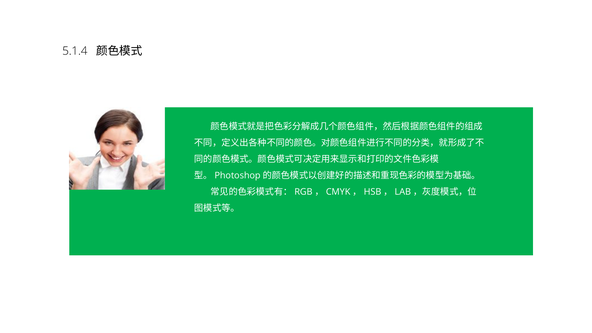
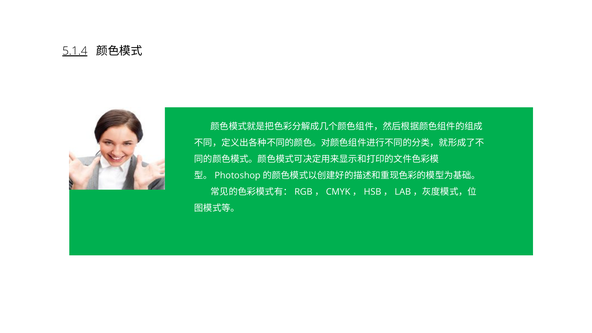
5.1.4 underline: none -> present (75, 51)
